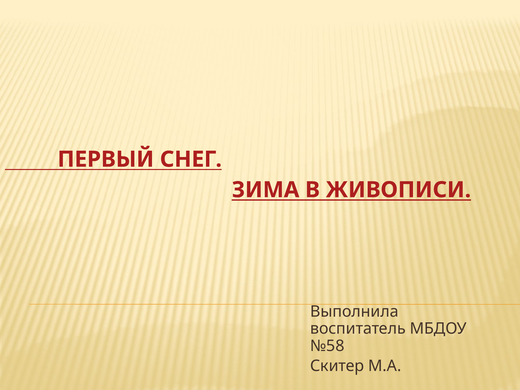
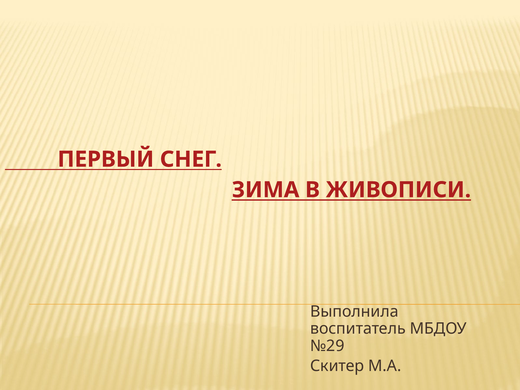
№58: №58 -> №29 (327, 346)
